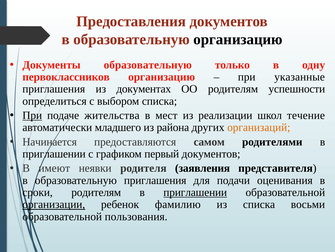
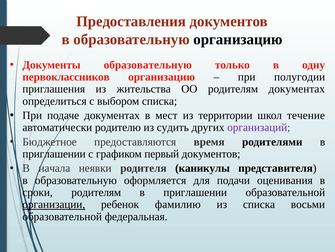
указанные: указанные -> полугодии (300, 77)
документах: документах -> жительства (144, 89)
родителям успешности: успешности -> документах (297, 89)
При underline: present -> none (32, 115)
подаче жительства: жительства -> документах (112, 115)
реализации: реализации -> территории (225, 115)
младшего: младшего -> родителю (118, 127)
района: района -> судить (173, 127)
организаций colour: orange -> purple (259, 127)
Начинается: Начинается -> Бюджетное (50, 141)
самом: самом -> время (209, 141)
имеют: имеют -> начала (54, 168)
заявления: заявления -> каникулы (202, 168)
образовательную приглашения: приглашения -> оформляется (155, 180)
приглашении underline: present -> none (195, 192)
пользования: пользования -> федеральная (136, 216)
